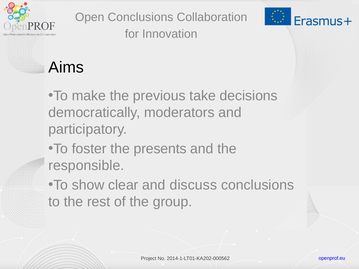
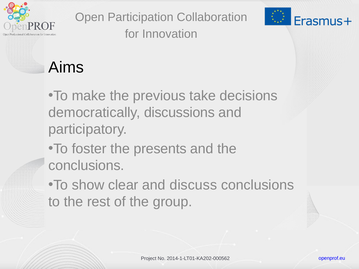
Open Conclusions: Conclusions -> Participation (141, 17)
moderators: moderators -> discussions (179, 113)
responsible: responsible -> conclusions (86, 166)
